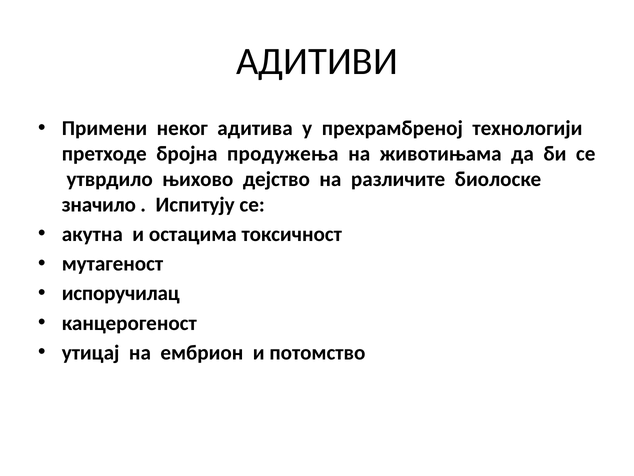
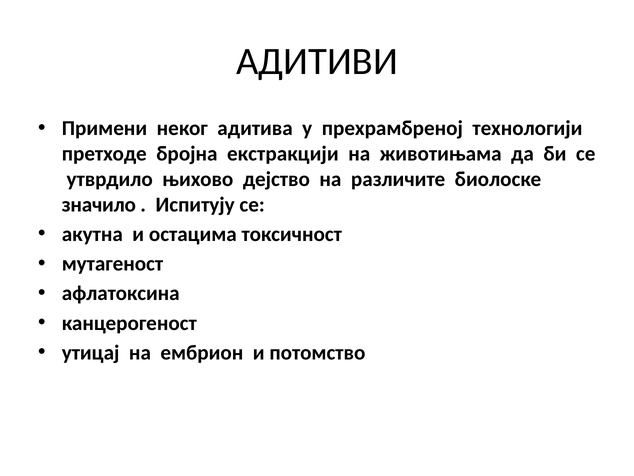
продужења: продужења -> екстракцији (283, 154)
испоручилац: испоручилац -> афлатоксина (121, 293)
